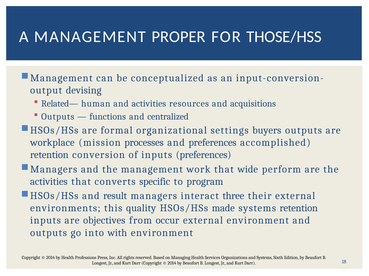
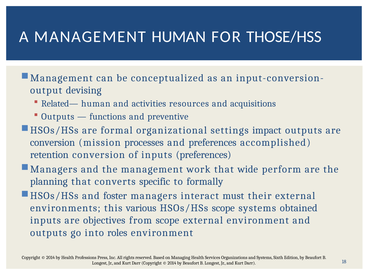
MANAGEMENT PROPER: PROPER -> HUMAN (179, 37)
centralized: centralized -> preventive (168, 117)
buyers: buyers -> impact (267, 131)
workplace: workplace -> conversion (53, 143)
activities: activities -> planning (49, 182)
program: program -> formally (205, 182)
result: result -> foster (115, 196)
three: three -> must (233, 196)
quality: quality -> various (141, 209)
HSOs/HSs made: made -> scope (223, 209)
systems retention: retention -> obtained (299, 209)
from occur: occur -> scope (167, 221)
with: with -> roles (117, 233)
